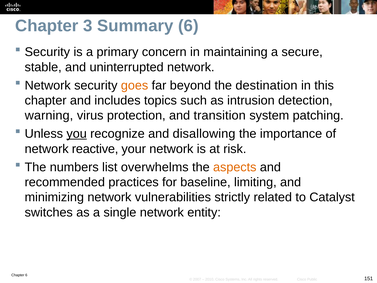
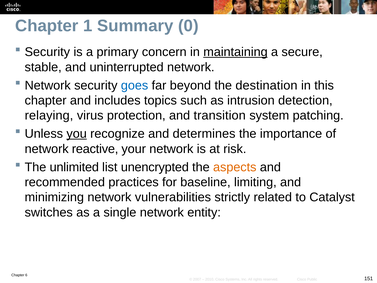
3: 3 -> 1 (88, 26)
Summary 6: 6 -> 0 (188, 26)
maintaining underline: none -> present (235, 52)
goes colour: orange -> blue (135, 85)
warning: warning -> relaying (49, 115)
disallowing: disallowing -> determines (204, 134)
numbers: numbers -> unlimited (74, 167)
overwhelms: overwhelms -> unencrypted (155, 167)
